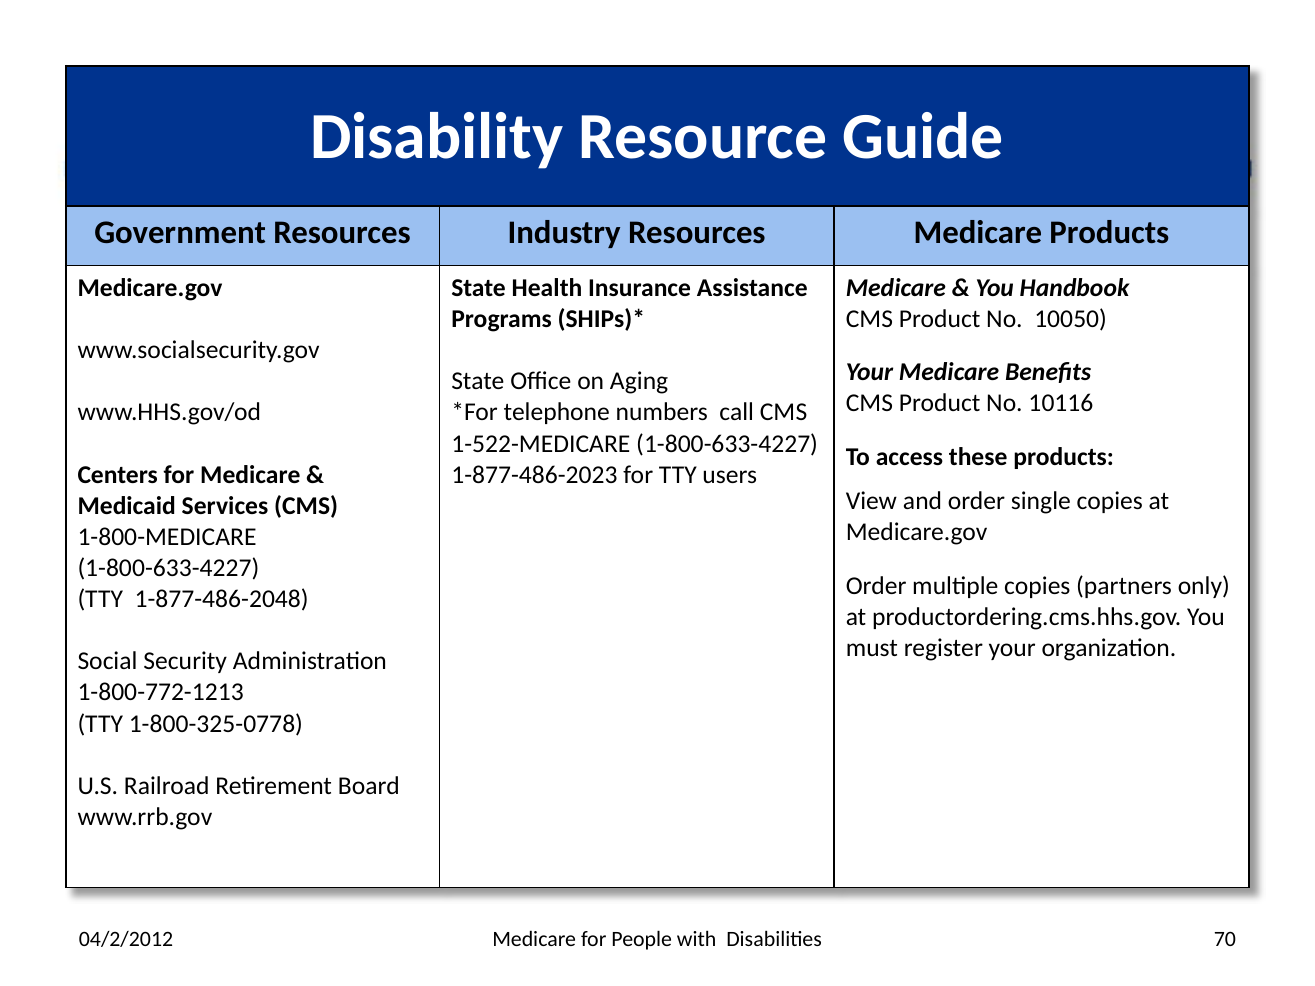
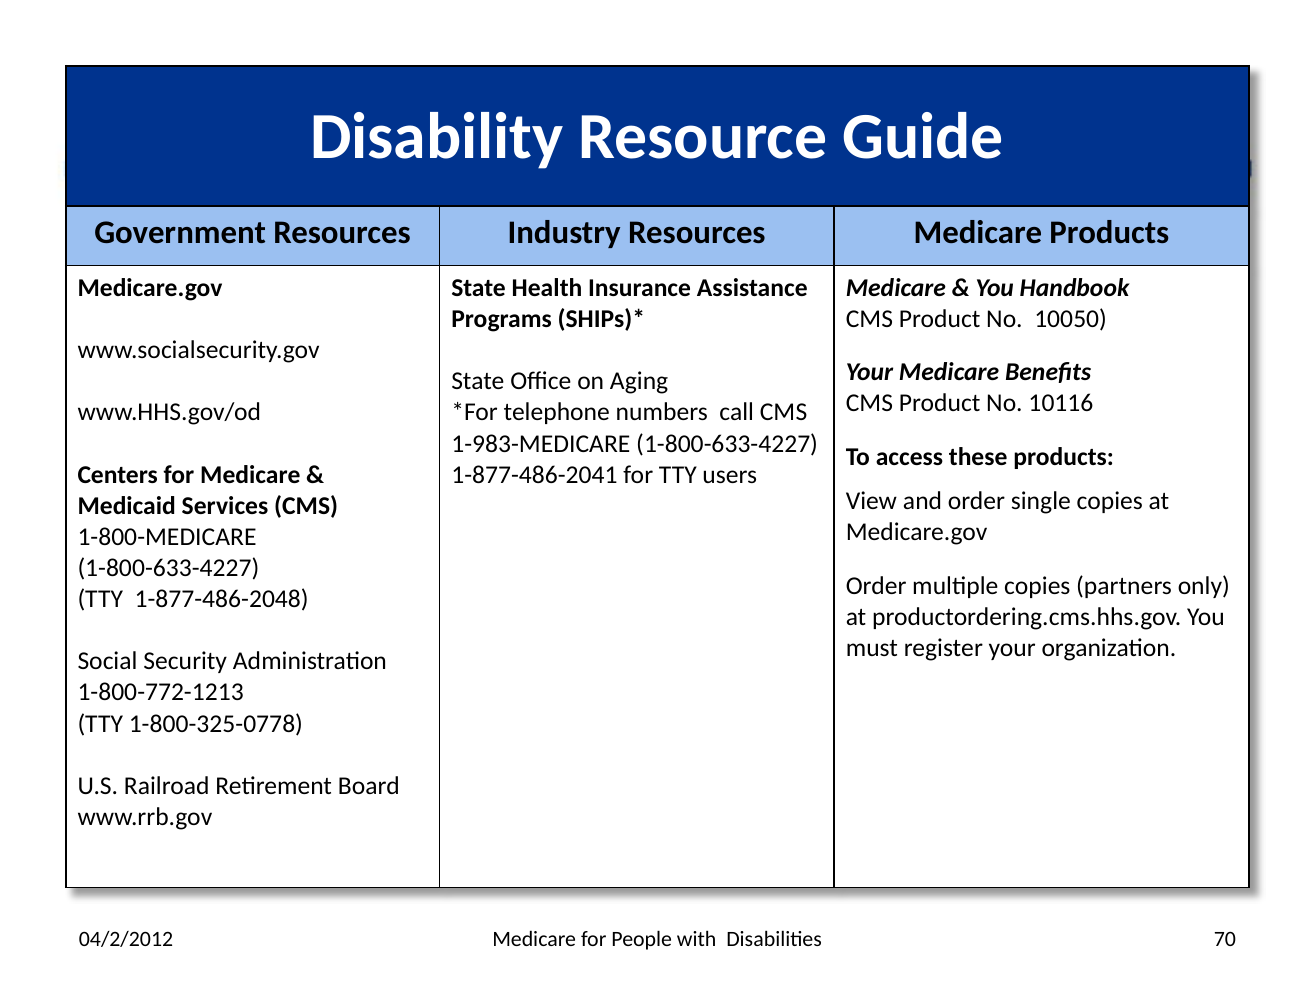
1-522-MEDICARE: 1-522-MEDICARE -> 1-983-MEDICARE (541, 444)
1-877-486-2023: 1-877-486-2023 -> 1-877-486-2041 (534, 475)
